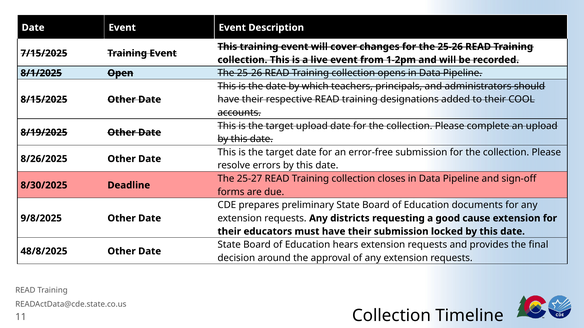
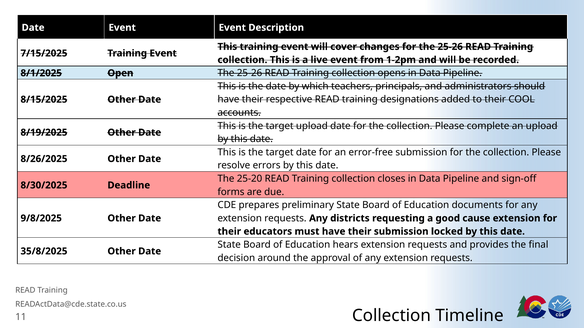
25-27: 25-27 -> 25-20 (250, 179)
48/8/2025: 48/8/2025 -> 35/8/2025 (44, 252)
